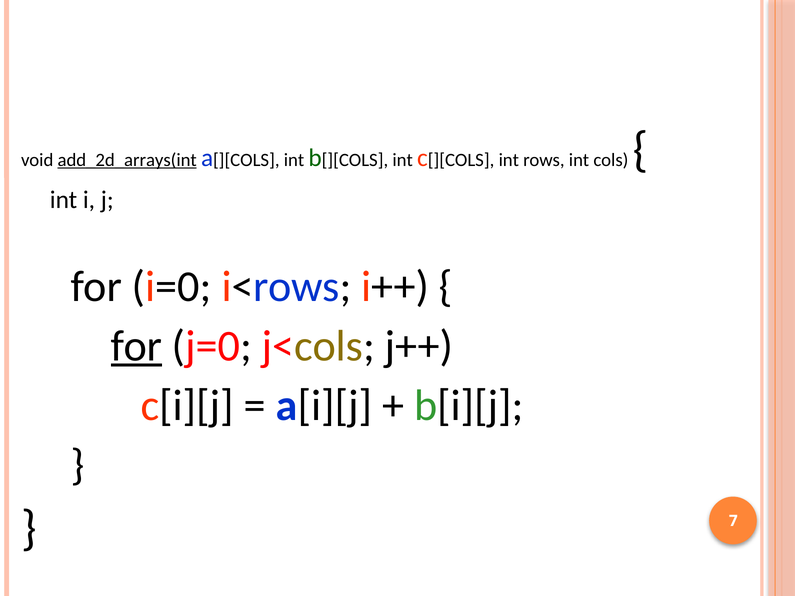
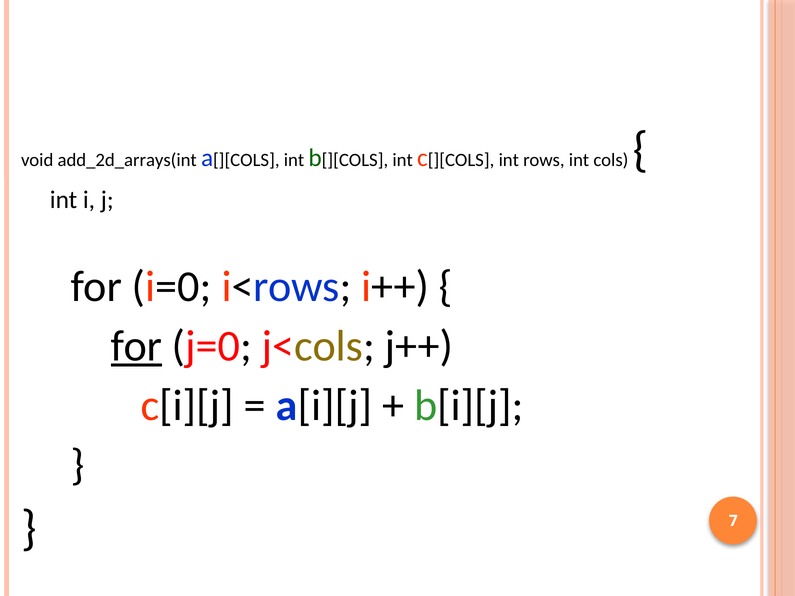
add_2d_arrays(int underline: present -> none (127, 160)
